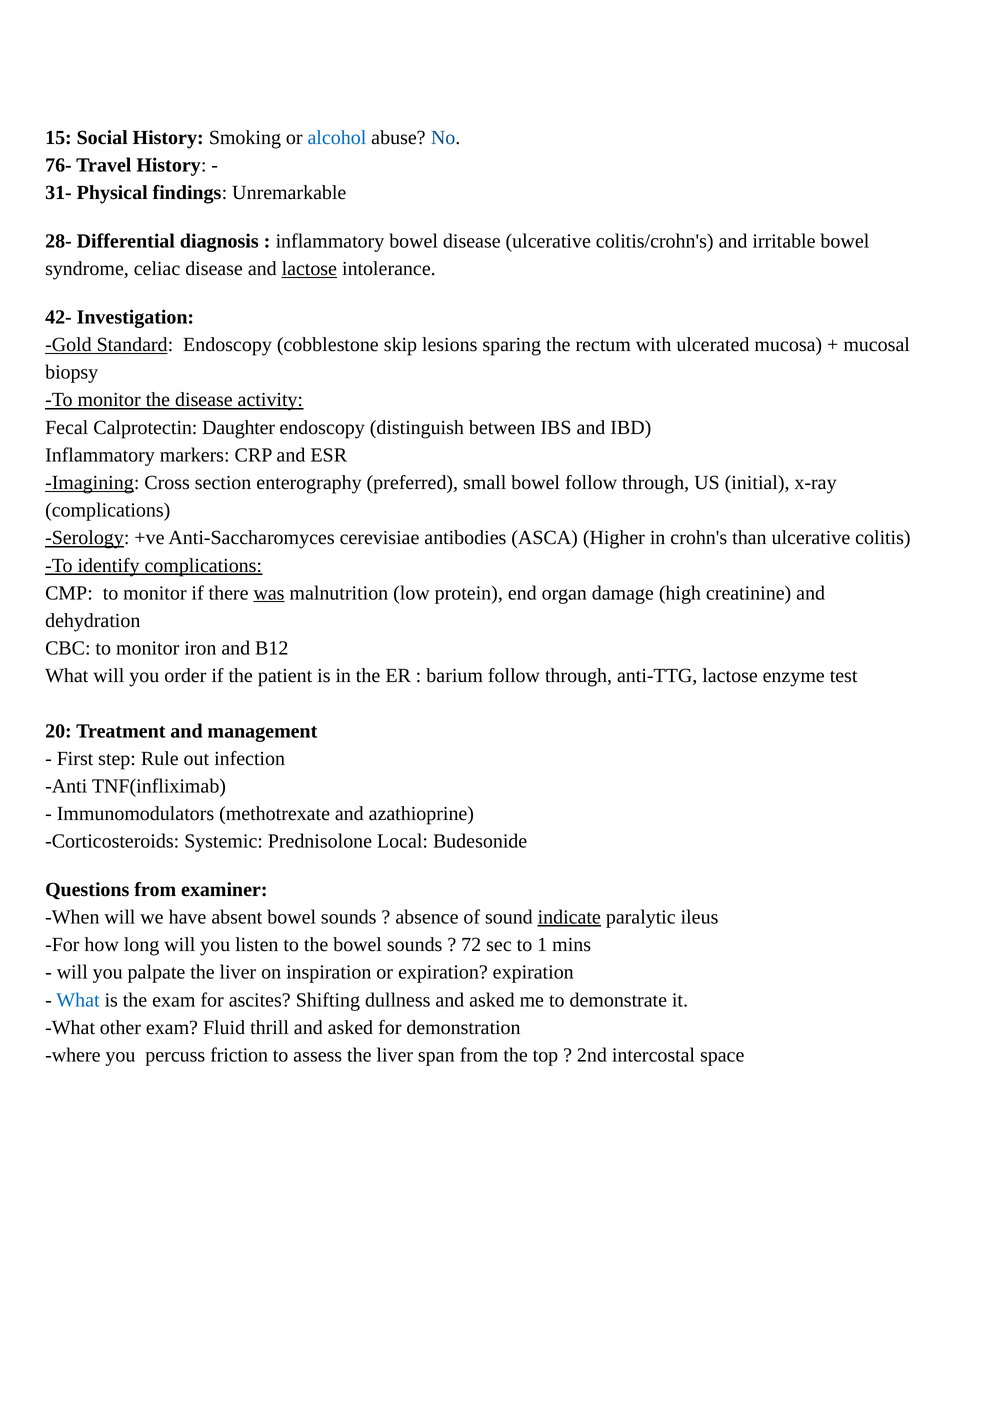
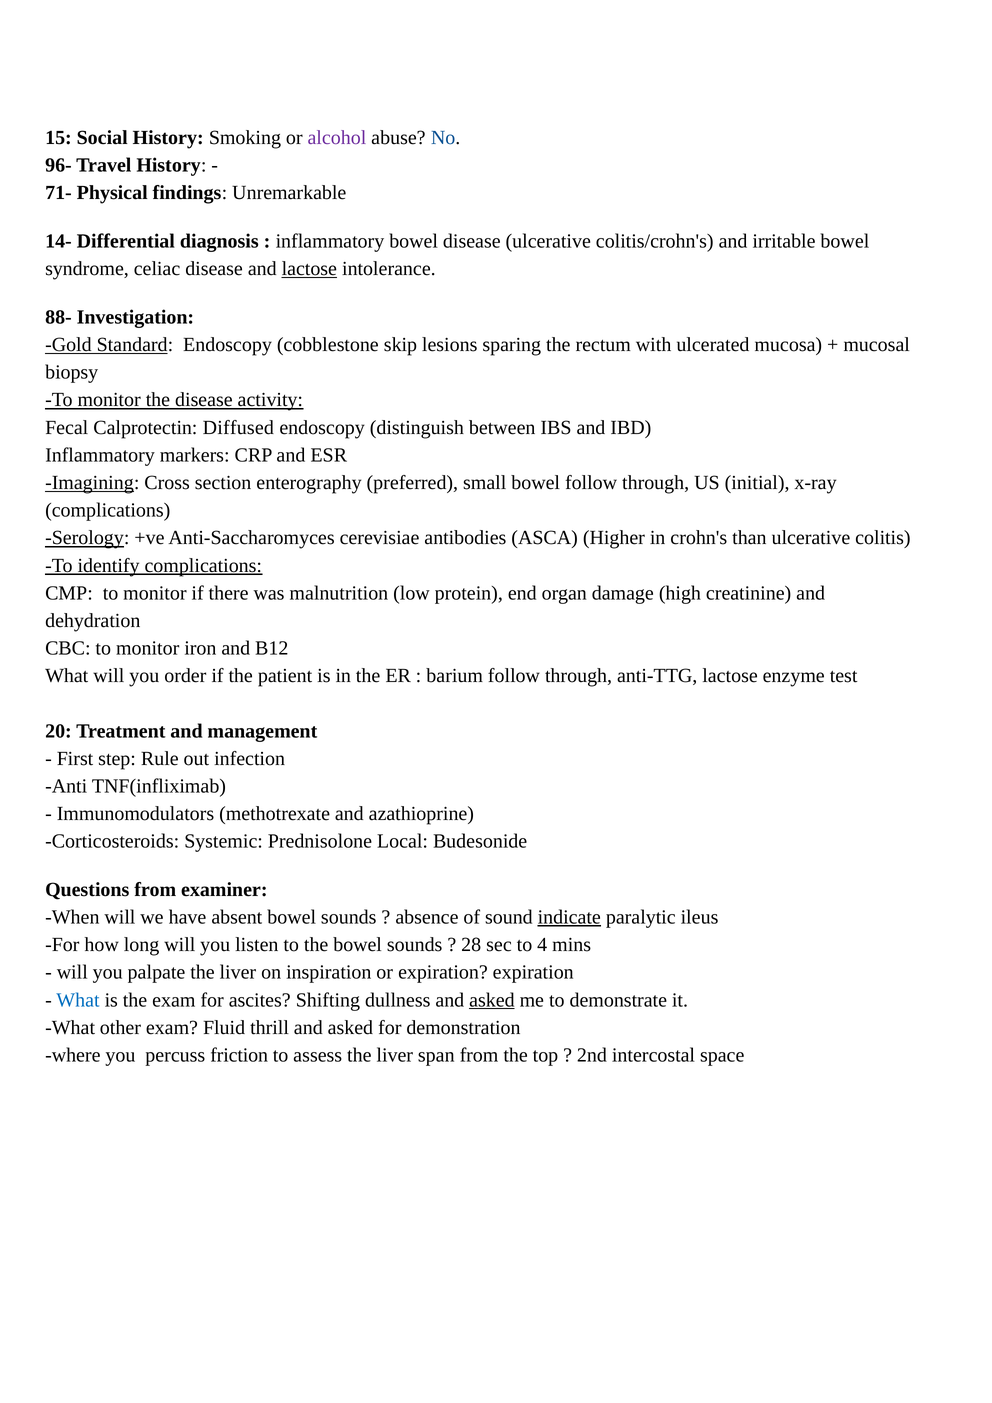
alcohol colour: blue -> purple (337, 138)
76-: 76- -> 96- (58, 165)
31-: 31- -> 71- (58, 193)
28-: 28- -> 14- (58, 241)
42-: 42- -> 88- (58, 317)
Daughter: Daughter -> Diffused (238, 427)
was underline: present -> none (269, 593)
72: 72 -> 28 (471, 945)
1: 1 -> 4 (542, 945)
asked underline: none -> present (492, 1000)
